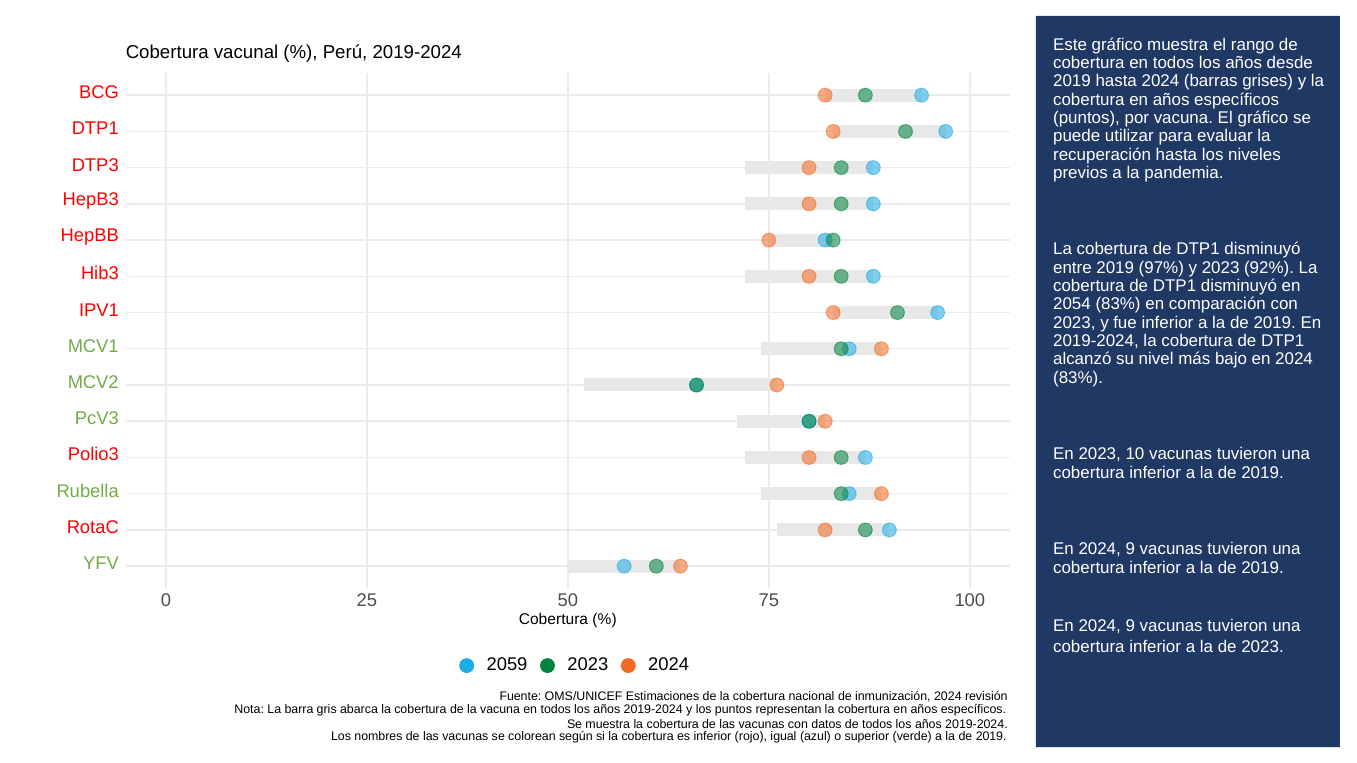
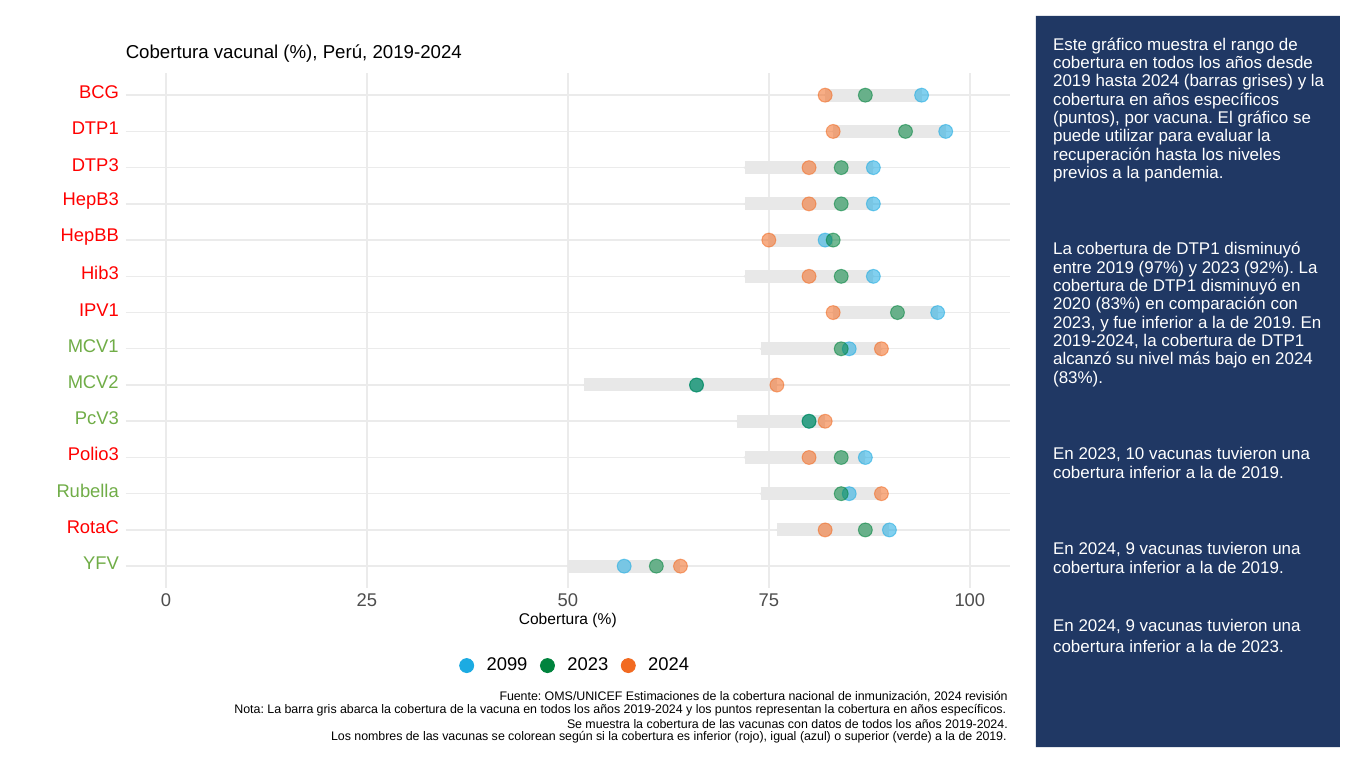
2054: 2054 -> 2020 (1072, 304)
2059: 2059 -> 2099 (507, 665)
